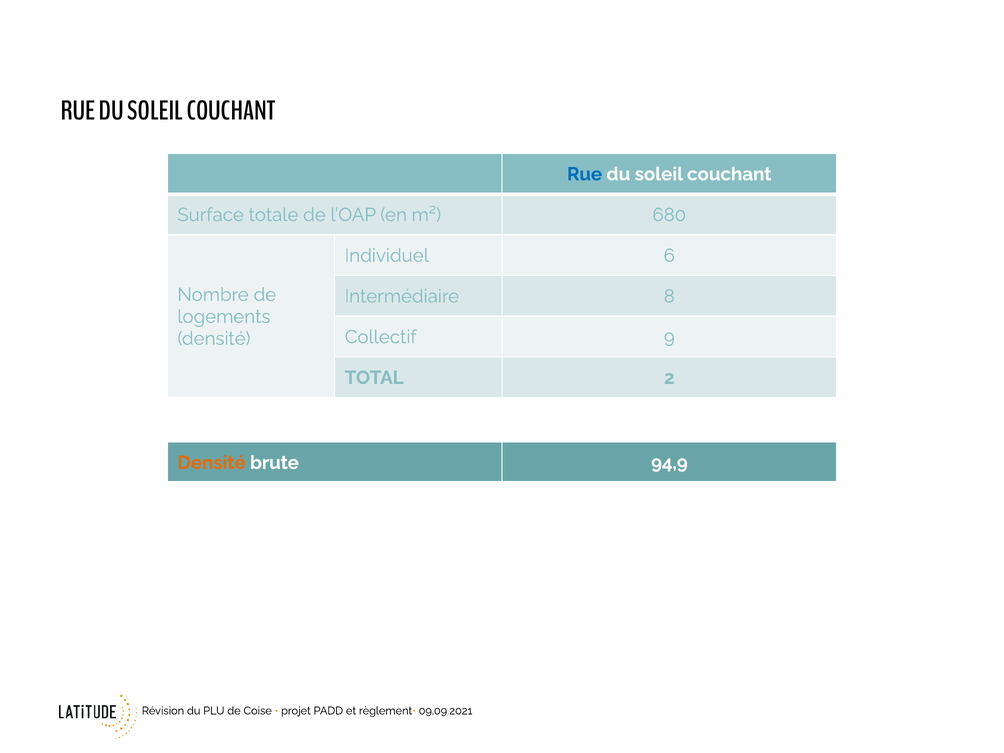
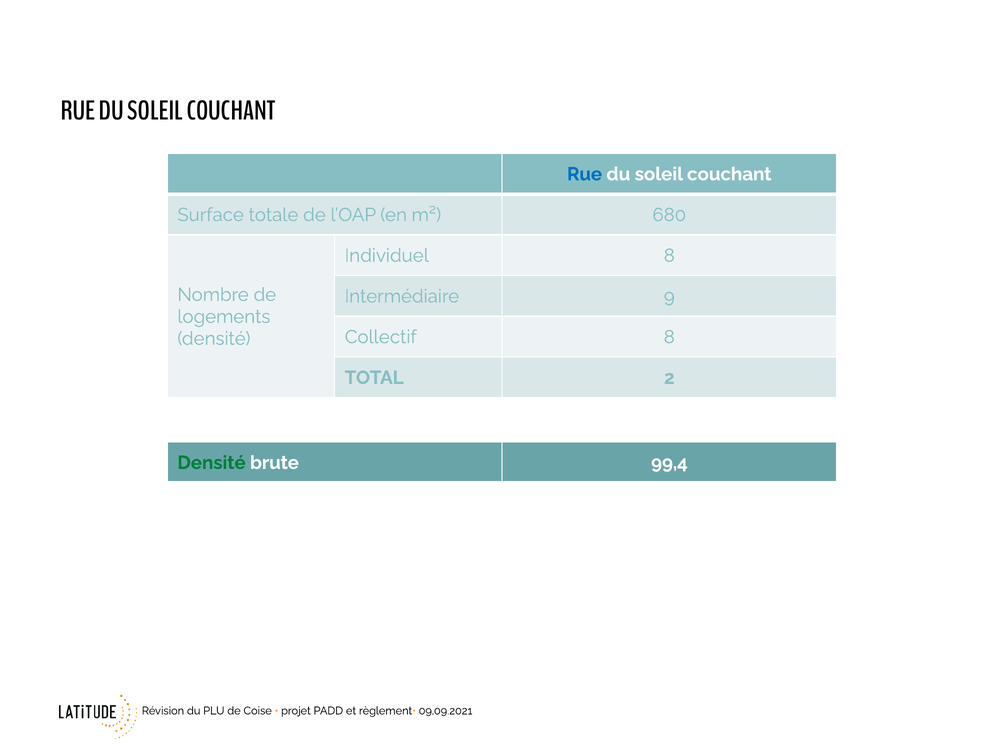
Individuel 6: 6 -> 8 (669, 256)
8: 8 -> 9 (669, 296)
Collectif 9: 9 -> 8 (669, 337)
Densité colour: orange -> green (212, 463)
94,9: 94,9 -> 99,4 (669, 463)
